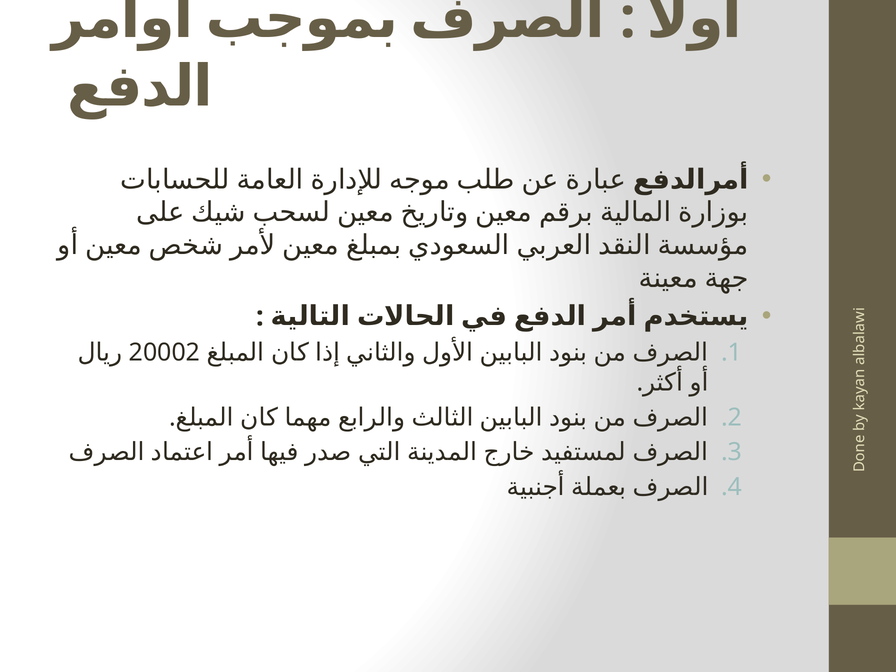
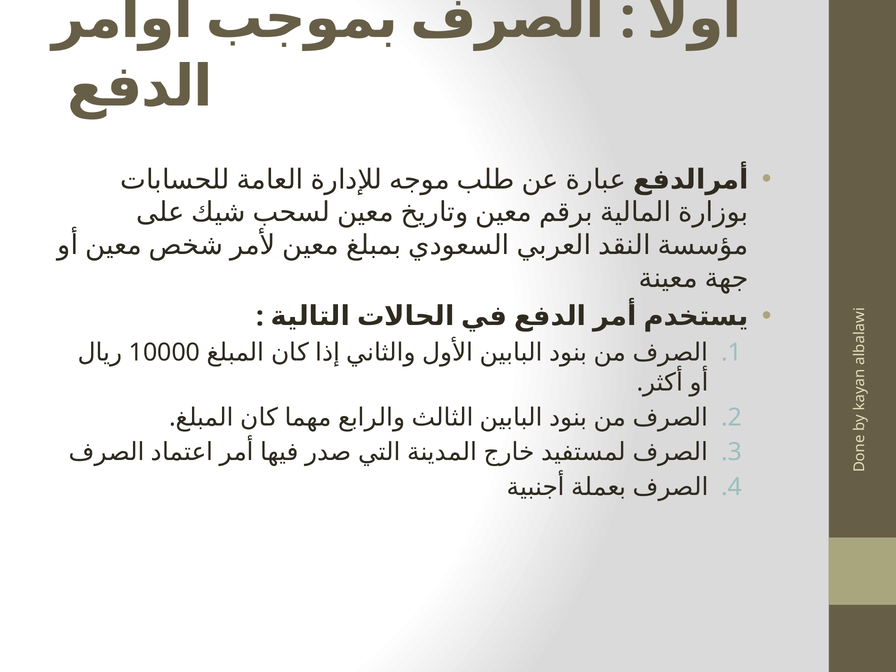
20002: 20002 -> 10000 (164, 353)
